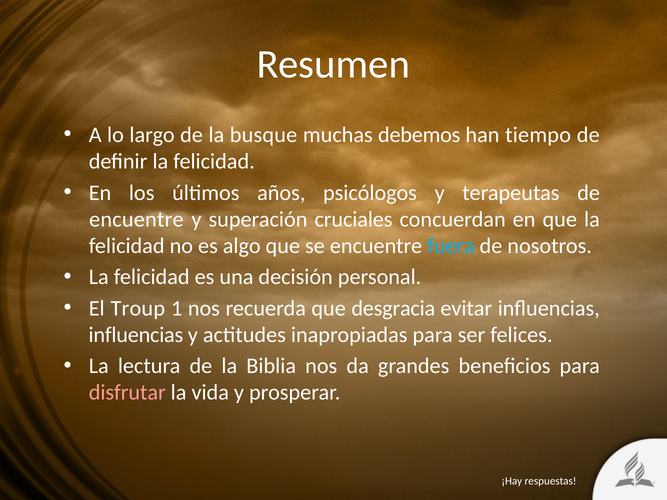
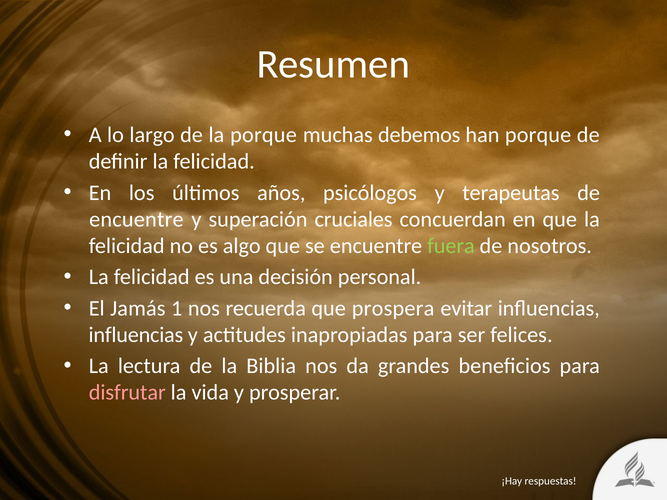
la busque: busque -> porque (263, 135)
han tiempo: tiempo -> porque (538, 135)
fuera colour: light blue -> light green (451, 246)
Troup: Troup -> Jamás (138, 308)
desgracia: desgracia -> prospera (393, 308)
